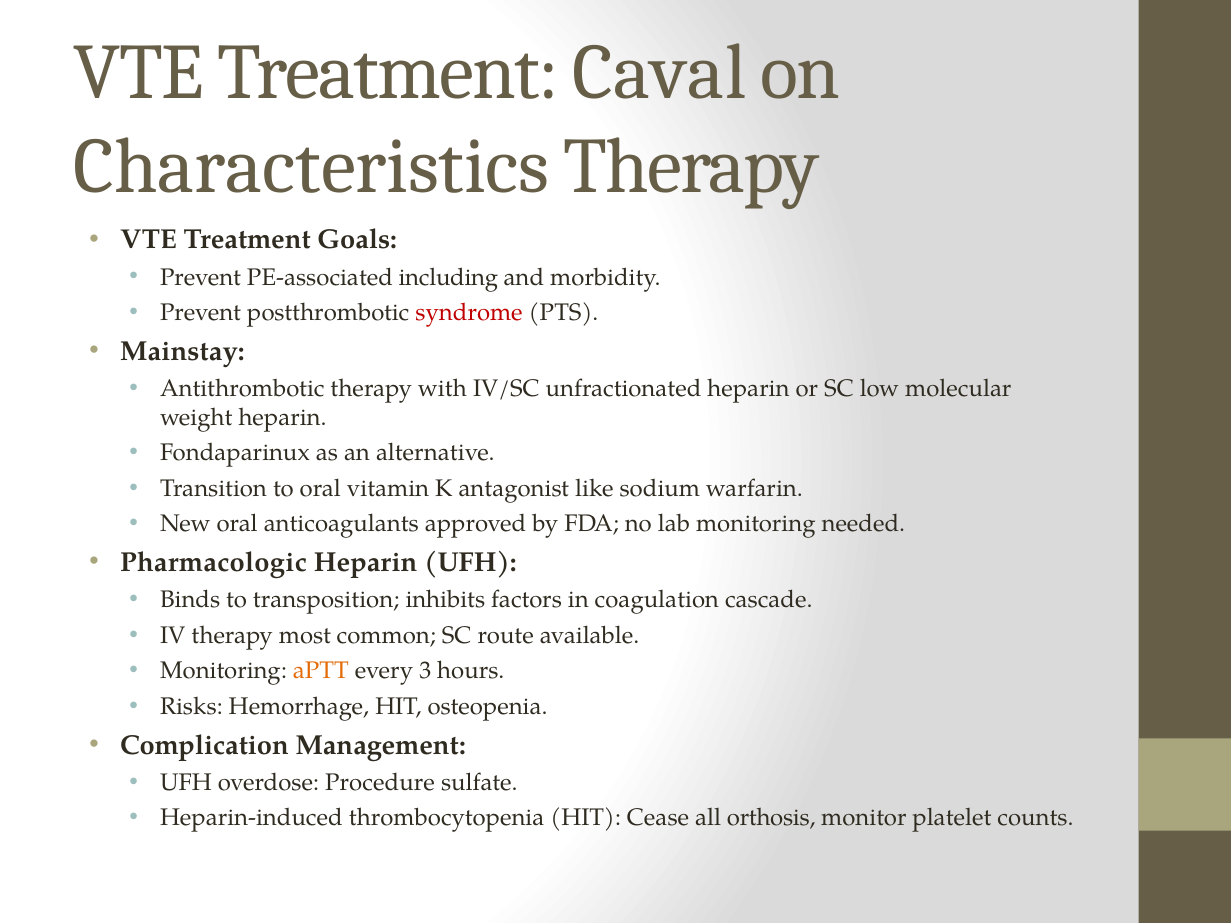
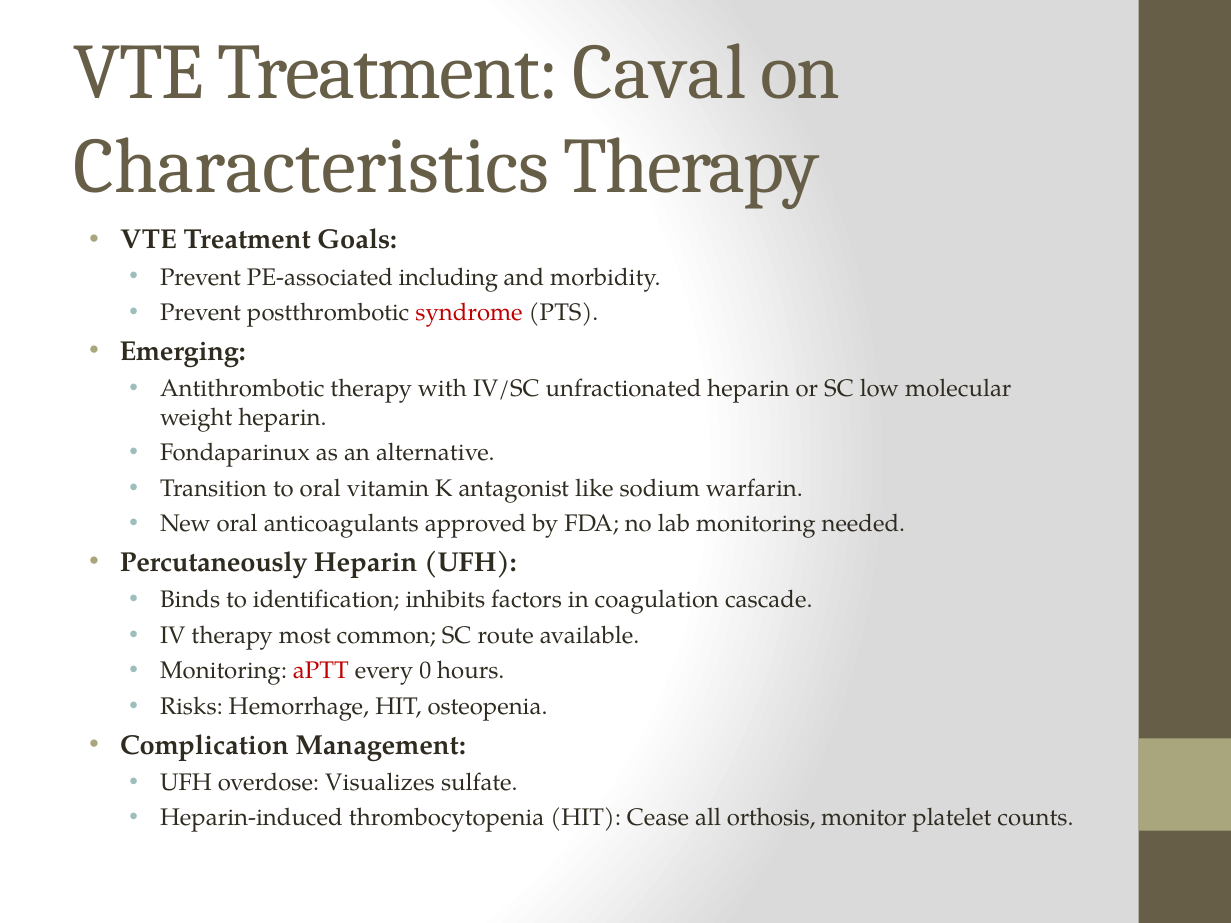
Mainstay: Mainstay -> Emerging (183, 351)
Pharmacologic: Pharmacologic -> Percutaneously (214, 563)
transposition: transposition -> identification (326, 600)
aPTT colour: orange -> red (321, 671)
3: 3 -> 0 (425, 671)
Procedure: Procedure -> Visualizes (380, 783)
